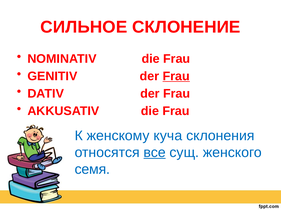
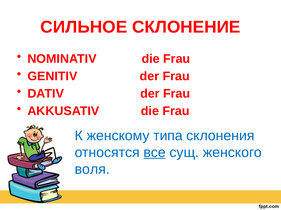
Frau underline: present -> none (176, 76)
куча: куча -> типа (168, 136)
семя: семя -> воля (92, 170)
